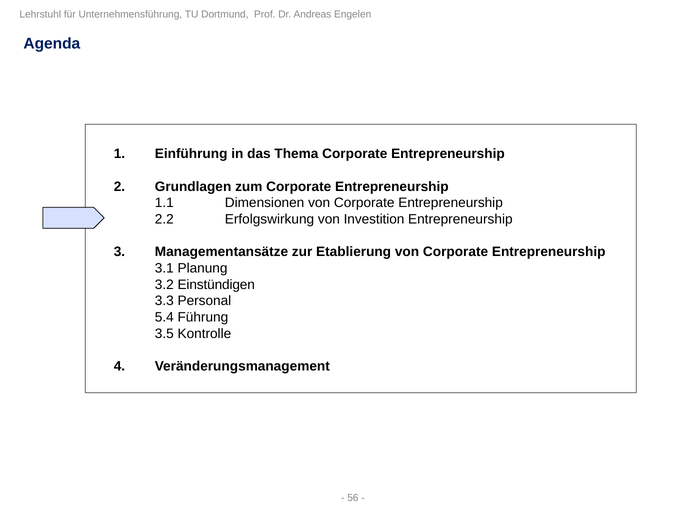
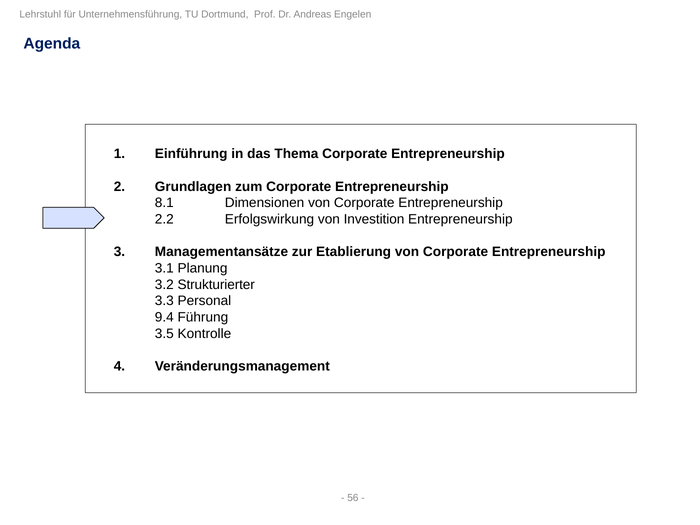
1.1: 1.1 -> 8.1 (164, 203)
Einstündigen: Einstündigen -> Strukturierter (216, 285)
5.4: 5.4 -> 9.4 (164, 317)
